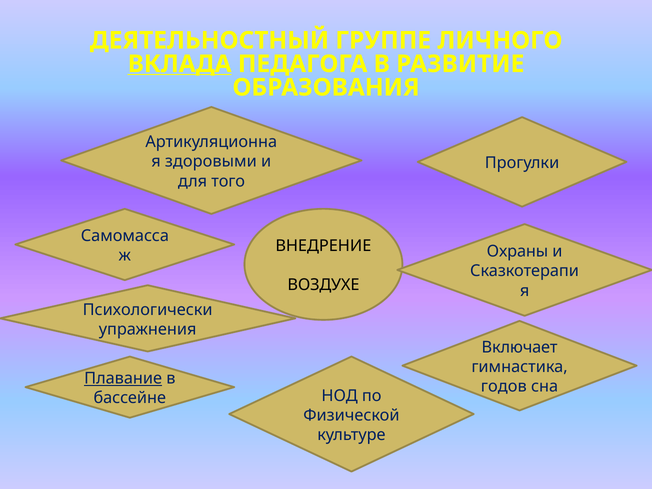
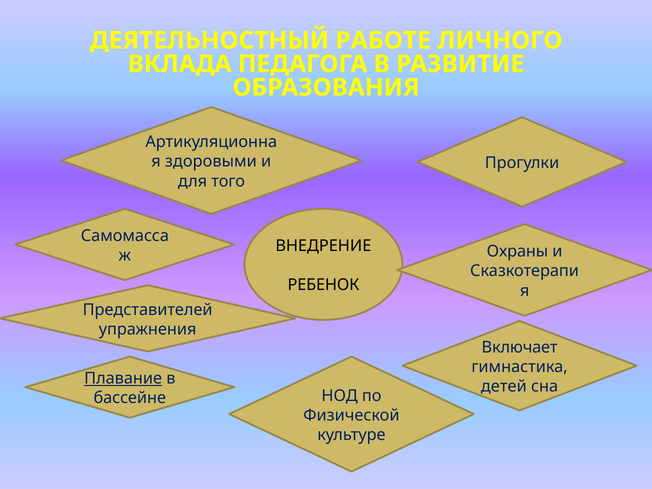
ГРУППЕ: ГРУППЕ -> РАБОТЕ (383, 40)
ВКЛАДА underline: present -> none (180, 64)
ВОЗДУХЕ: ВОЗДУХЕ -> РЕБЕНОК (323, 285)
Психологически: Психологически -> Представителей (148, 310)
годов: годов -> детей (504, 386)
